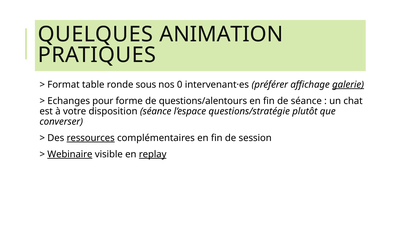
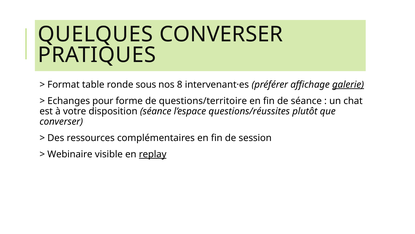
QUELQUES ANIMATION: ANIMATION -> CONVERSER (221, 34)
0: 0 -> 8 (180, 84)
questions/alentours: questions/alentours -> questions/territoire (203, 101)
questions/stratégie: questions/stratégie -> questions/réussites (249, 111)
ressources underline: present -> none (91, 138)
Webinaire underline: present -> none (70, 154)
